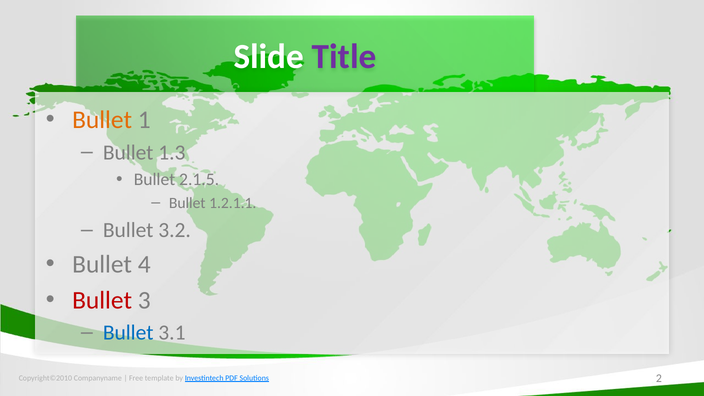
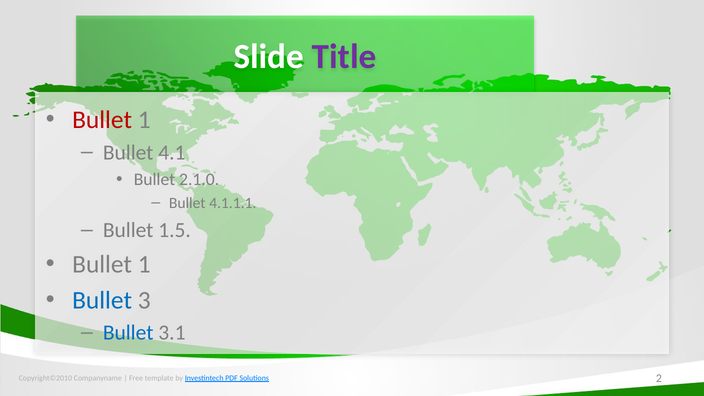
Bullet colour: orange -> red (102, 120)
1.3: 1.3 -> 4.1 (172, 153)
2.1.5: 2.1.5 -> 2.1.0 (199, 180)
1.2.1.1: 1.2.1.1 -> 4.1.1.1 (233, 203)
3.2: 3.2 -> 1.5 (175, 230)
4: 4 -> 1 (144, 264)
Bullet colour: red -> blue (102, 300)
